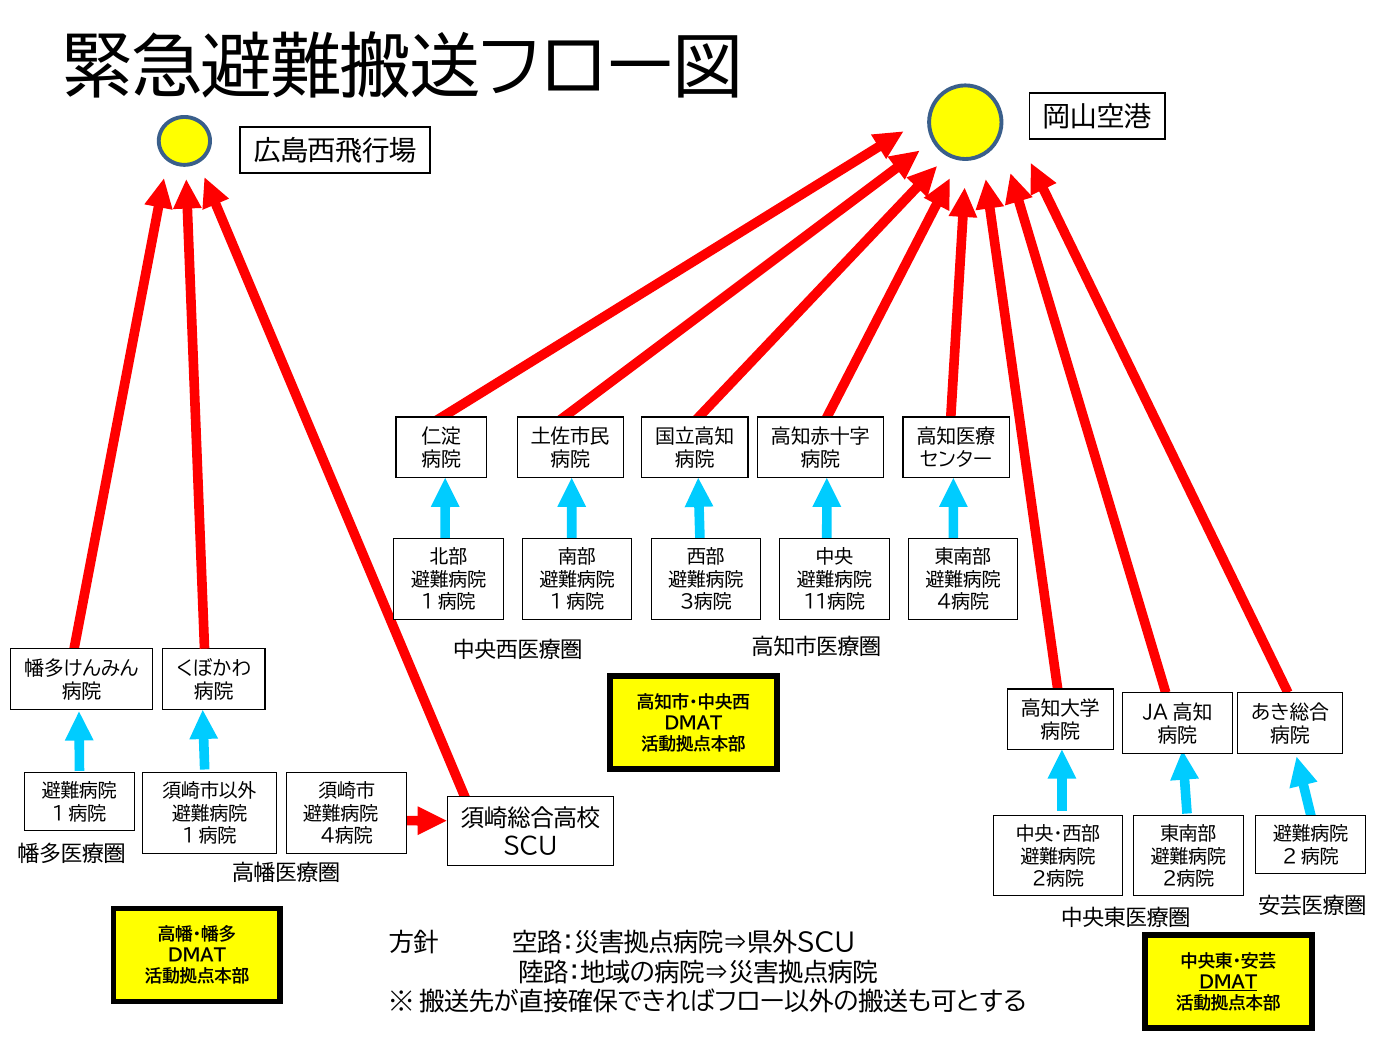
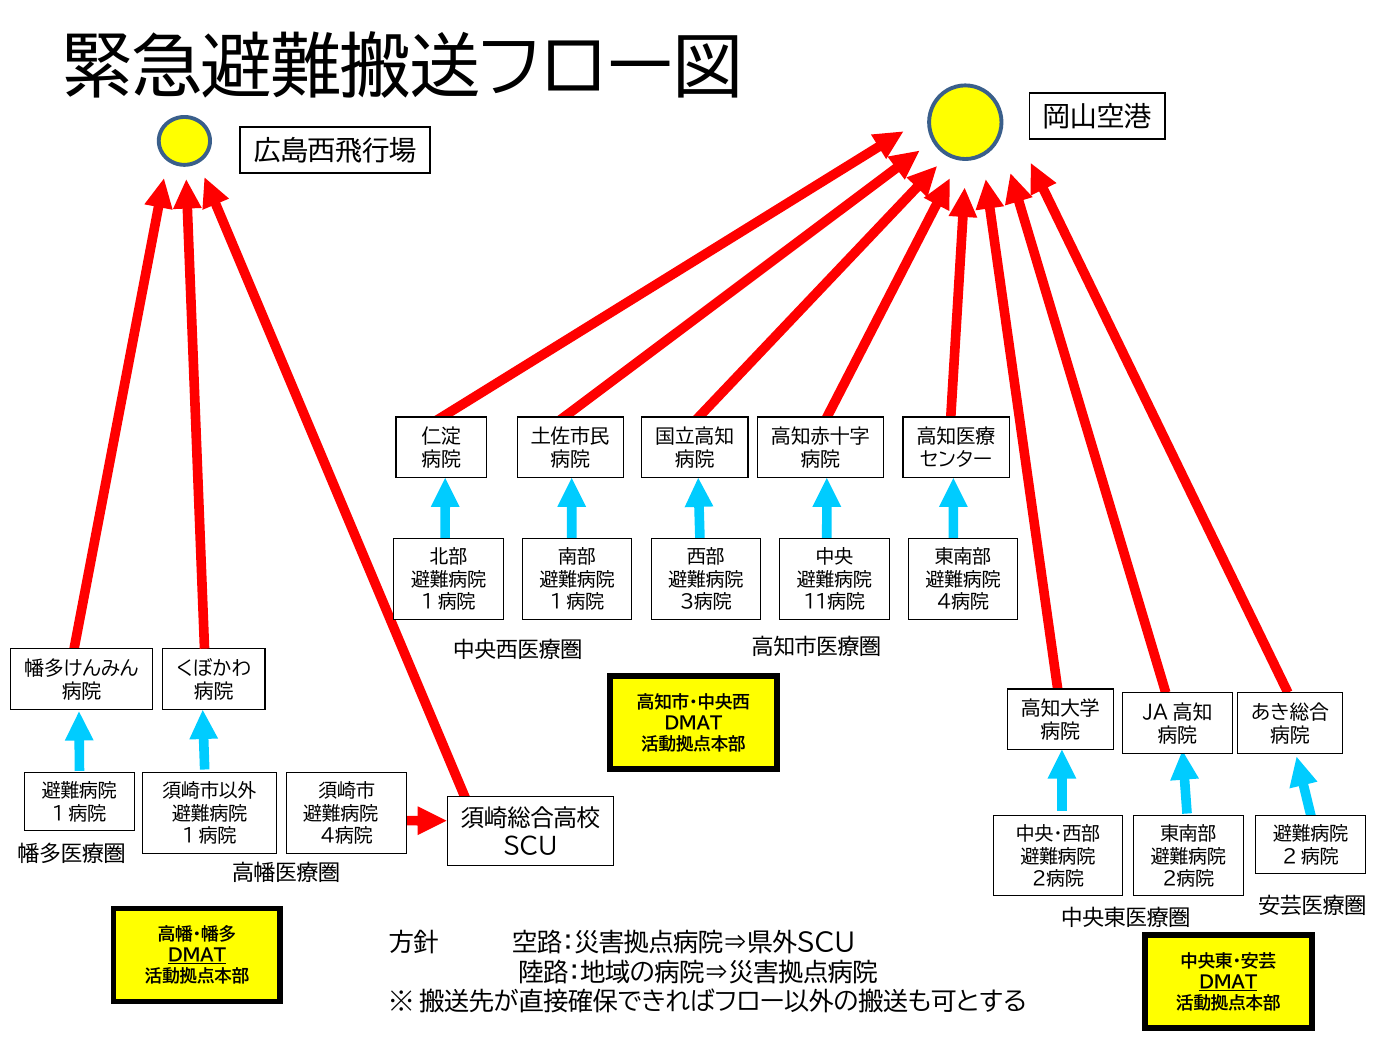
DMAT underline: none -> present (197, 956)
